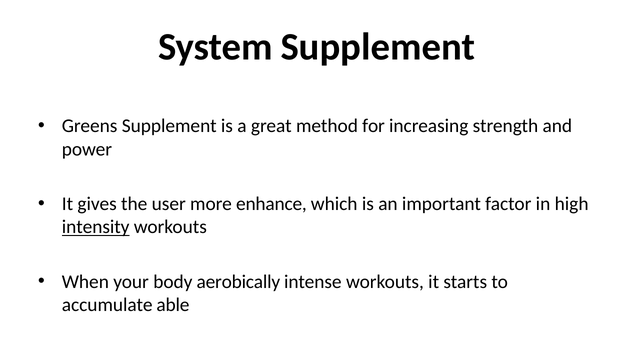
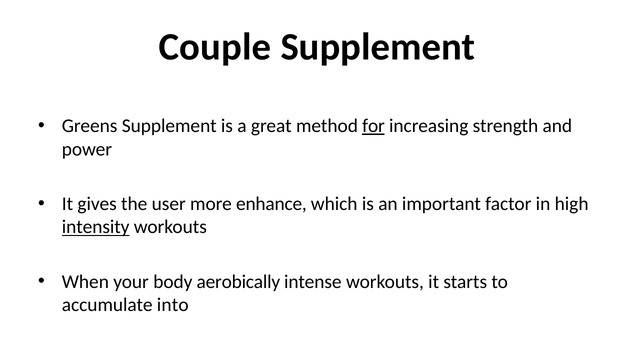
System: System -> Couple (215, 47)
for underline: none -> present (374, 126)
able: able -> into (173, 305)
